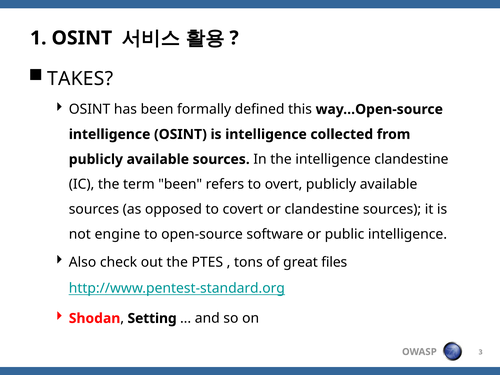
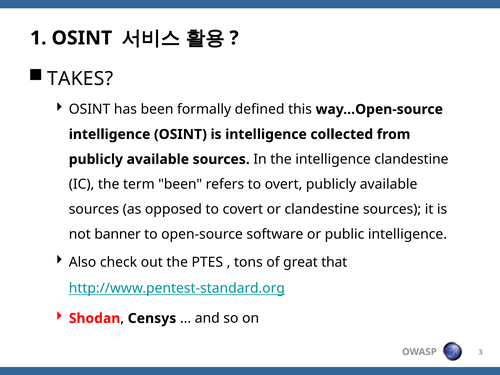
engine: engine -> banner (118, 234)
files: files -> that (334, 262)
Setting: Setting -> Censys (152, 318)
